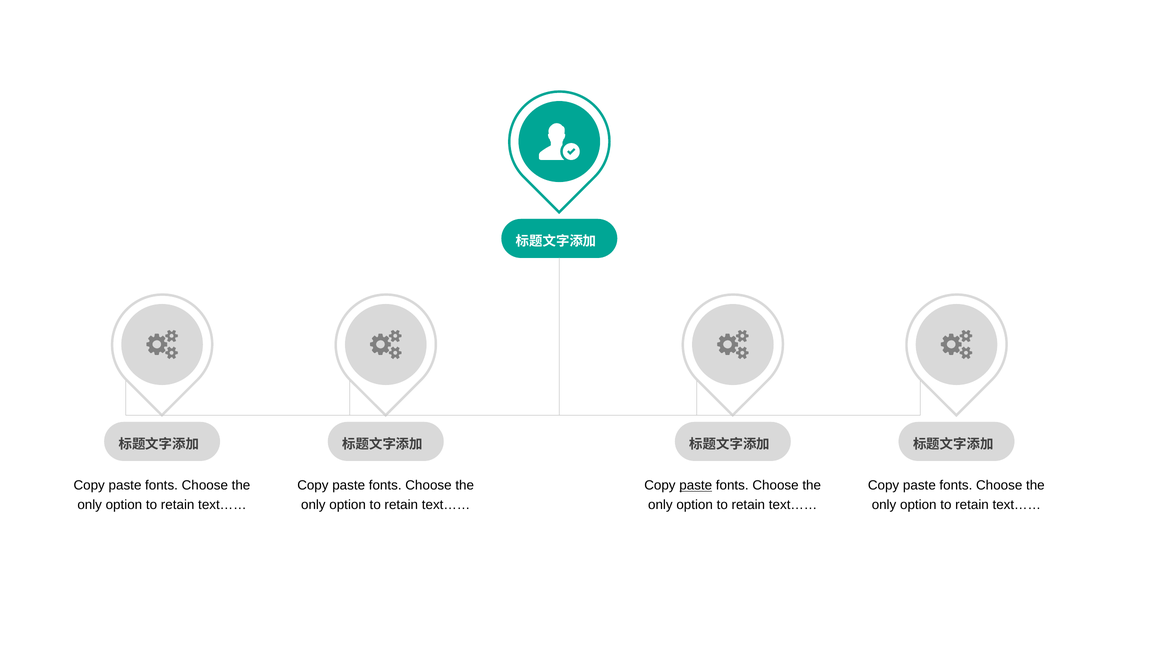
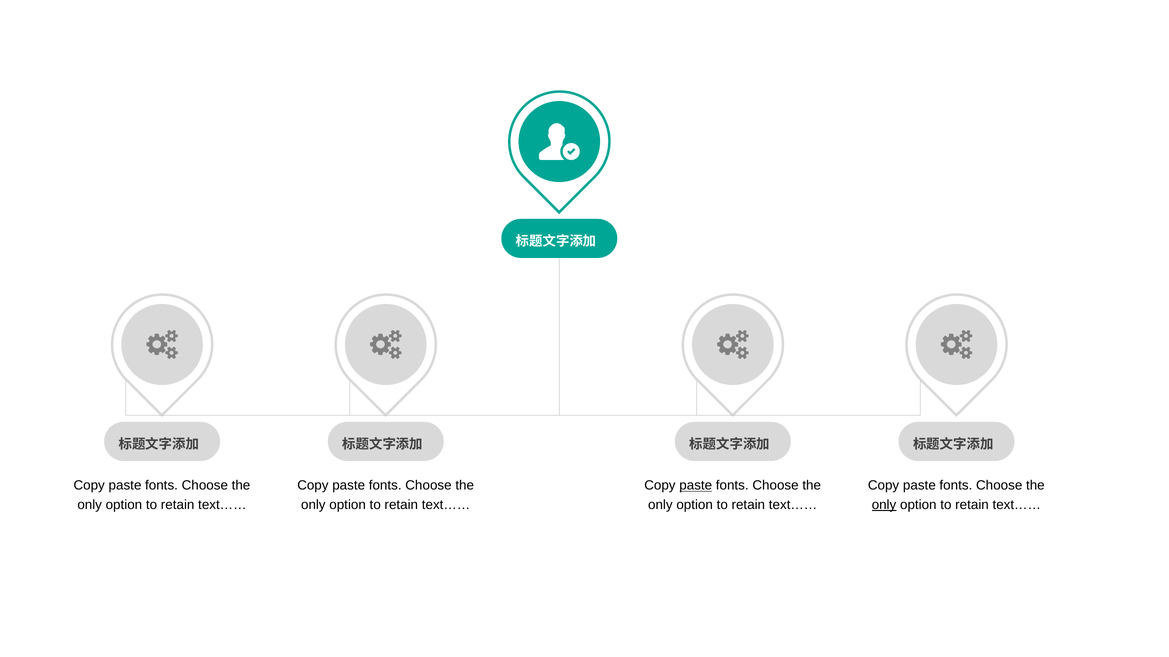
only underline: none -> present (884, 505)
